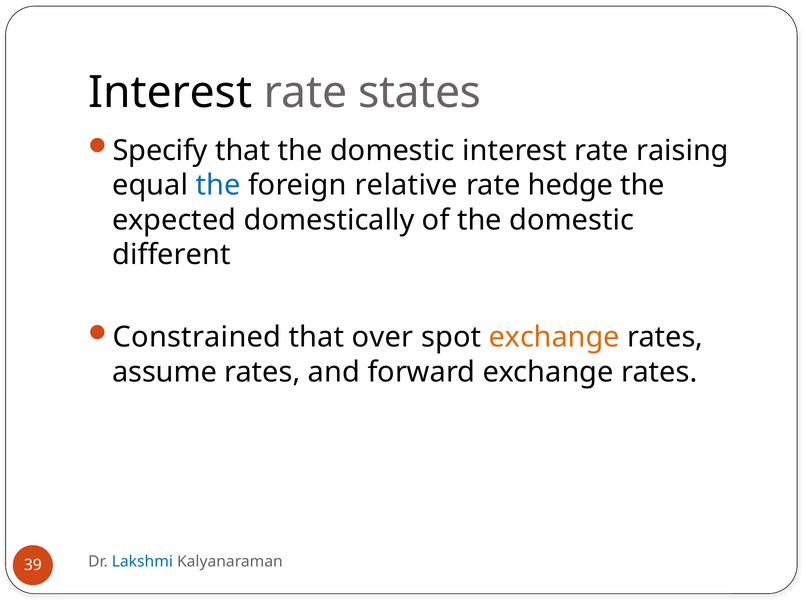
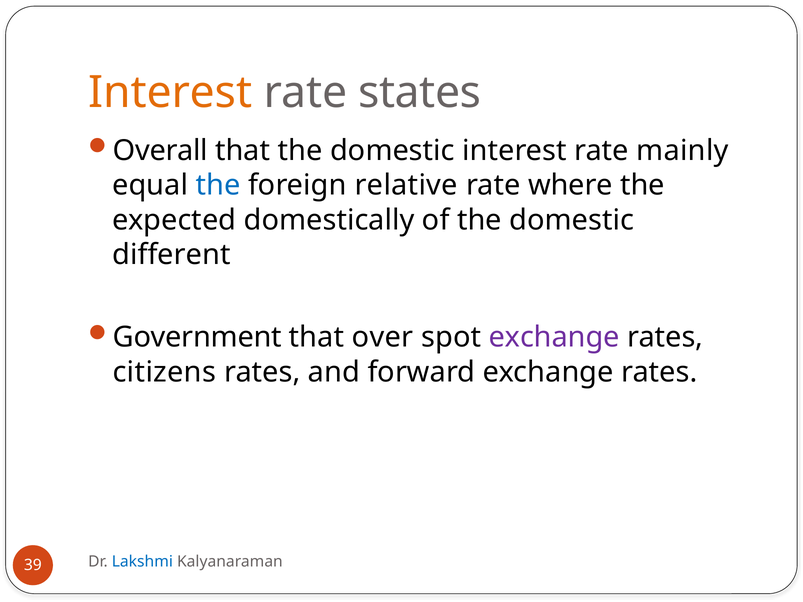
Interest colour: black -> orange (170, 93)
Specify: Specify -> Overall (160, 151)
raising: raising -> mainly (682, 151)
hedge: hedge -> where (570, 185)
Constrained: Constrained -> Government (197, 337)
exchange colour: orange -> purple (554, 337)
assume: assume -> citizens (164, 372)
